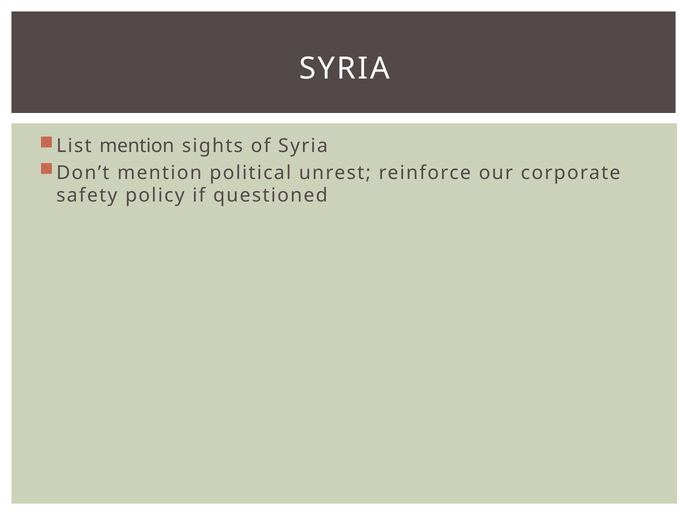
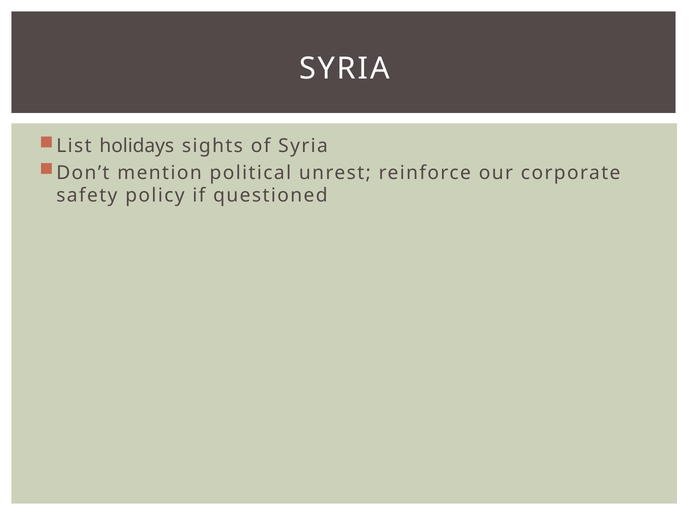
List mention: mention -> holidays (137, 146)
